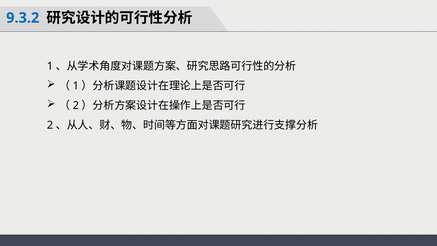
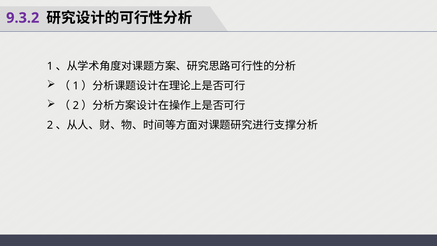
9.3.2 colour: blue -> purple (23, 18)
